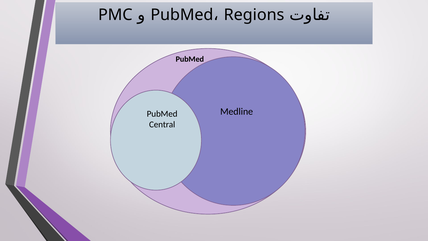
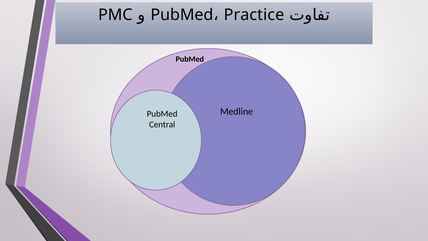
Regions: Regions -> Practice (254, 15)
